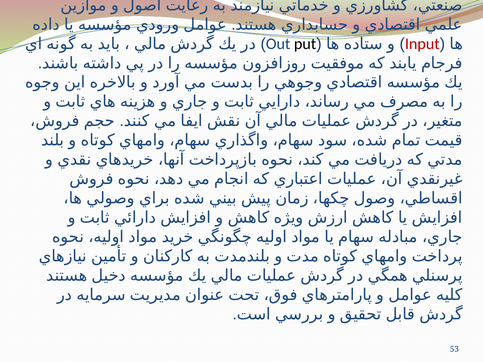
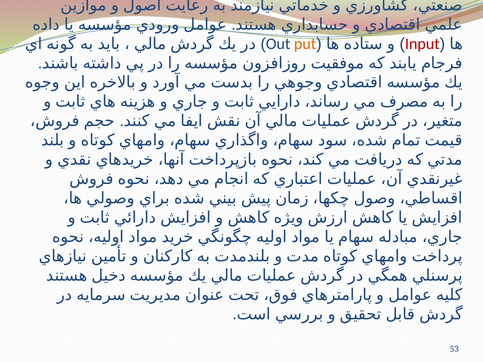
put colour: black -> orange (305, 44)
